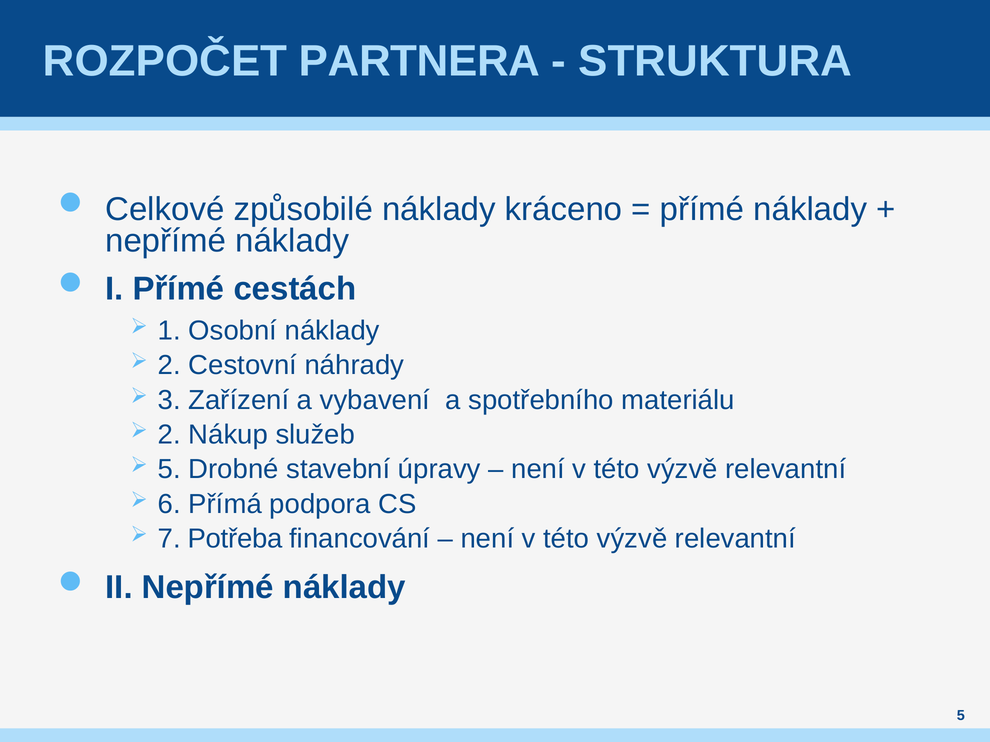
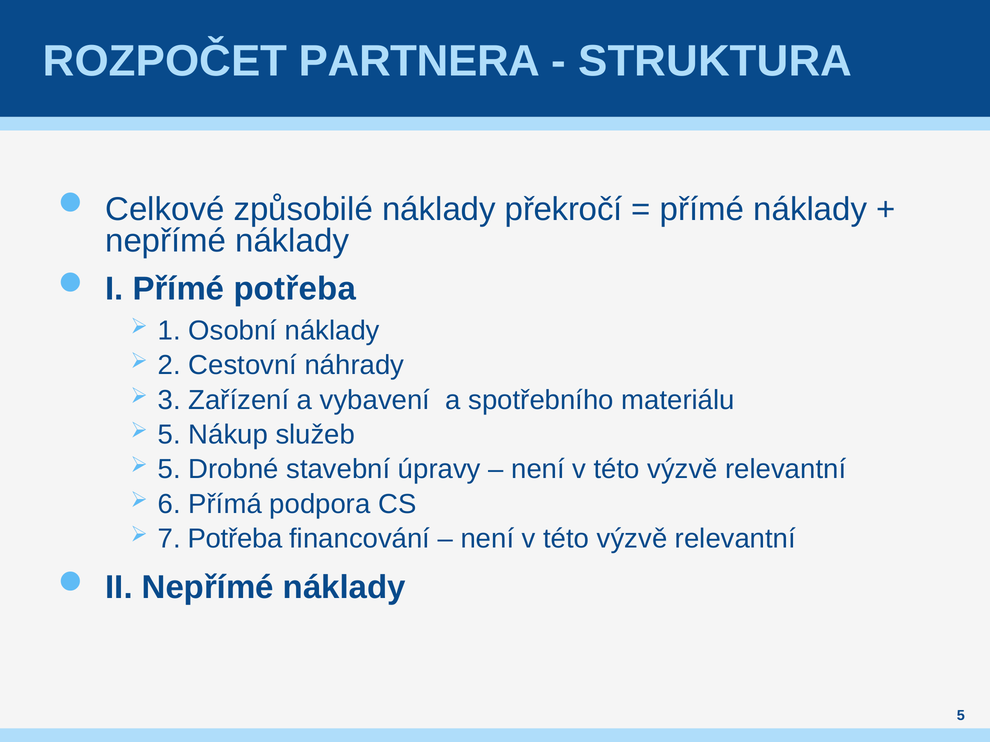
kráceno: kráceno -> překročí (564, 209)
Přímé cestách: cestách -> potřeba (295, 289)
2: 2 -> 5 (169, 435)
